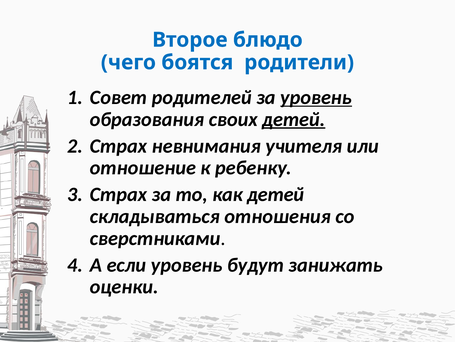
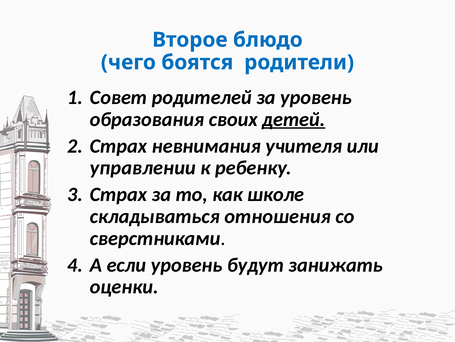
уровень underline: present -> none (316, 97)
отношение: отношение -> управлении (143, 168)
как детей: детей -> школе (276, 194)
